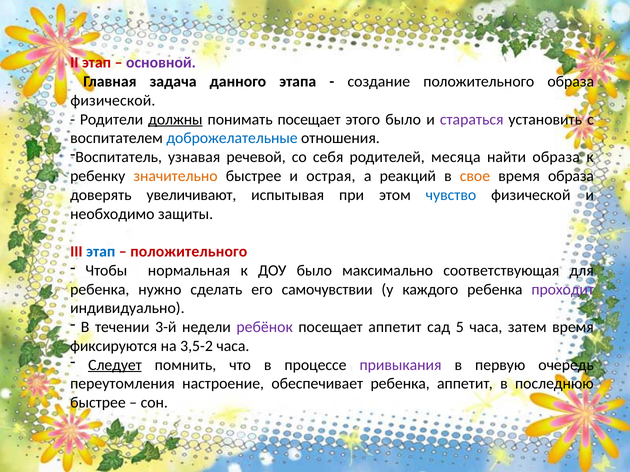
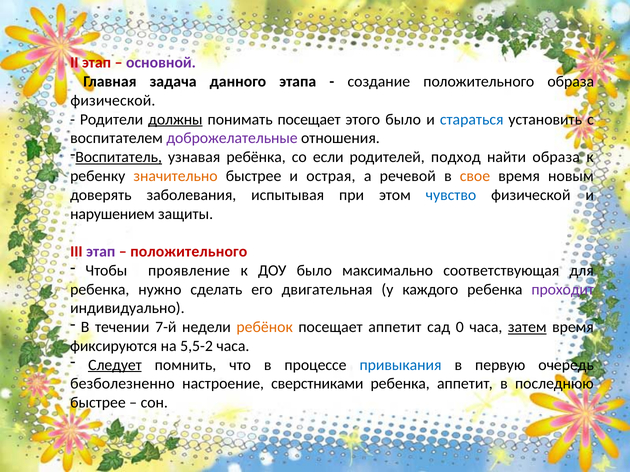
стараться colour: purple -> blue (472, 120)
доброжелательные colour: blue -> purple (232, 138)
Воспитатель underline: none -> present (119, 157)
речевой: речевой -> ребёнка (256, 157)
себя: себя -> если (328, 157)
месяца: месяца -> подход (456, 157)
реакций: реакций -> речевой (408, 176)
время образа: образа -> новым (571, 176)
увеличивают: увеличивают -> заболевания (191, 195)
необходимо: необходимо -> нарушением (112, 214)
этап colour: blue -> purple (101, 252)
нормальная: нормальная -> проявление (189, 271)
самочувствии: самочувствии -> двигательная (327, 290)
3-й: 3-й -> 7-й (166, 327)
ребёнок colour: purple -> orange (265, 327)
5: 5 -> 0 (460, 327)
затем underline: none -> present (527, 327)
3,5-2: 3,5-2 -> 5,5-2 (197, 346)
привыкания colour: purple -> blue (401, 365)
переутомления: переутомления -> безболезненно (122, 384)
обеспечивает: обеспечивает -> сверстниками (317, 384)
